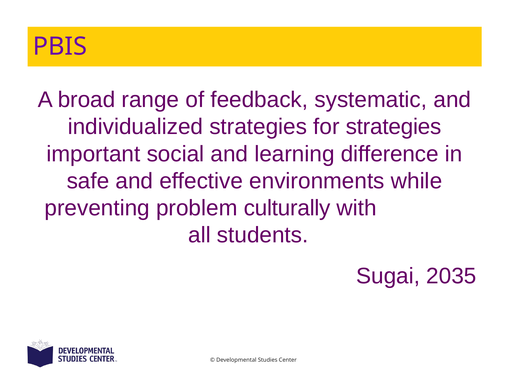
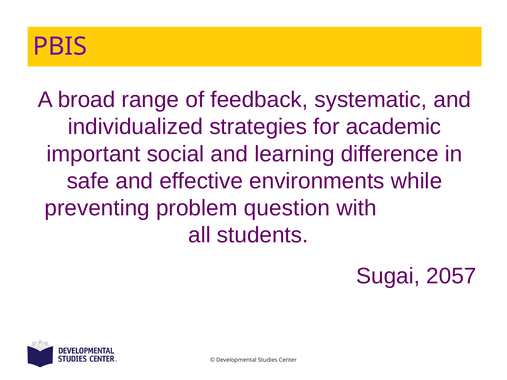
for strategies: strategies -> academic (394, 127)
culturally: culturally -> question (287, 208)
2035: 2035 -> 2057 (451, 276)
